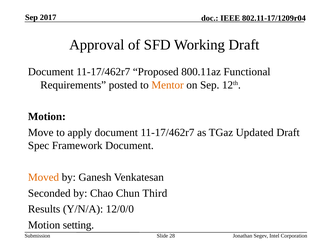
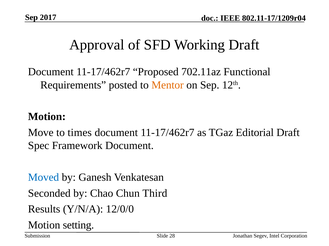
800.11az: 800.11az -> 702.11az (201, 72)
apply: apply -> times (80, 133)
Updated: Updated -> Editorial (255, 133)
Moved colour: orange -> blue (44, 178)
